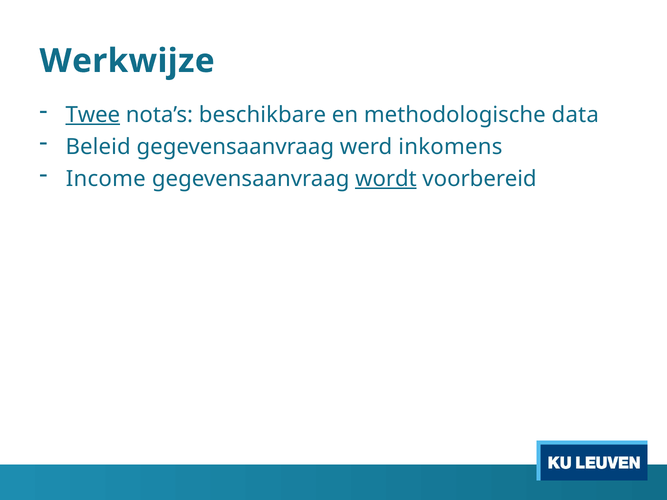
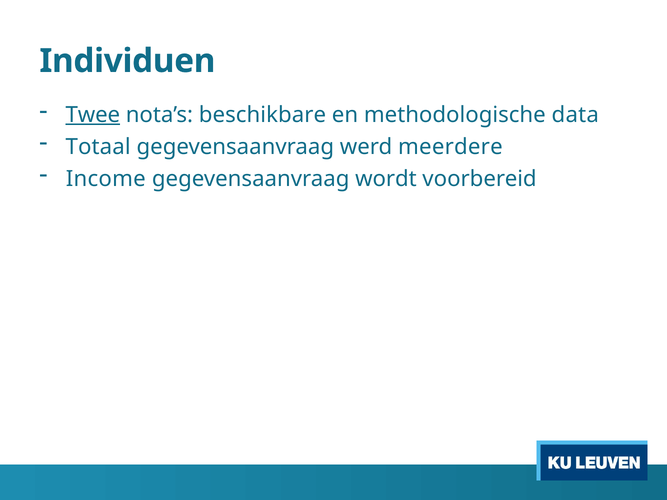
Werkwijze: Werkwijze -> Individuen (127, 61)
Beleid: Beleid -> Totaal (98, 147)
inkomens: inkomens -> meerdere (450, 147)
wordt underline: present -> none (386, 179)
